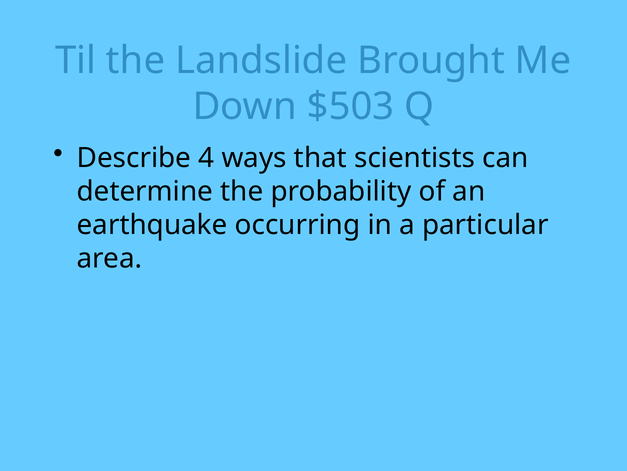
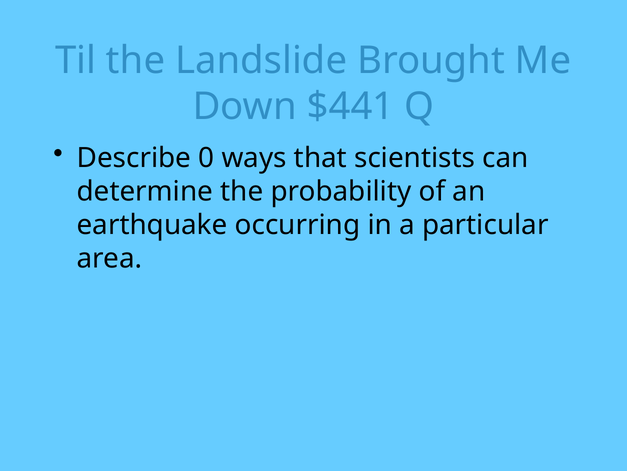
$503: $503 -> $441 (351, 107)
4: 4 -> 0 (206, 158)
